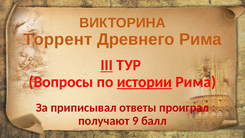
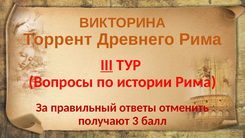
истории underline: present -> none (144, 82)
приписывал: приписывал -> правильный (84, 108)
проиграл: проиграл -> отменить (184, 108)
9: 9 -> 3 (135, 121)
